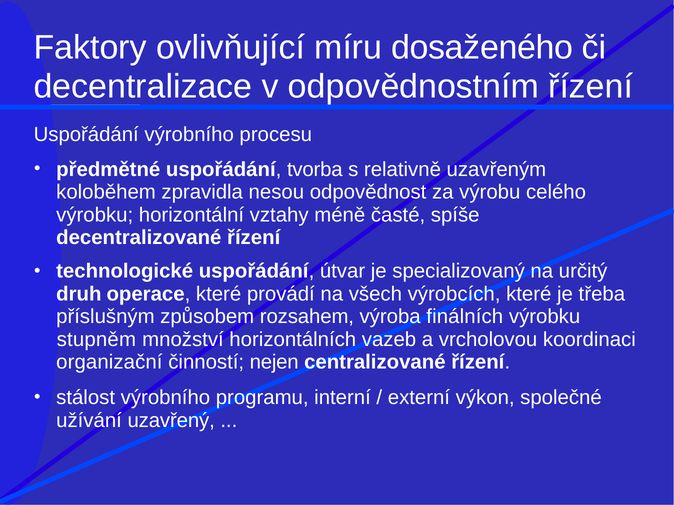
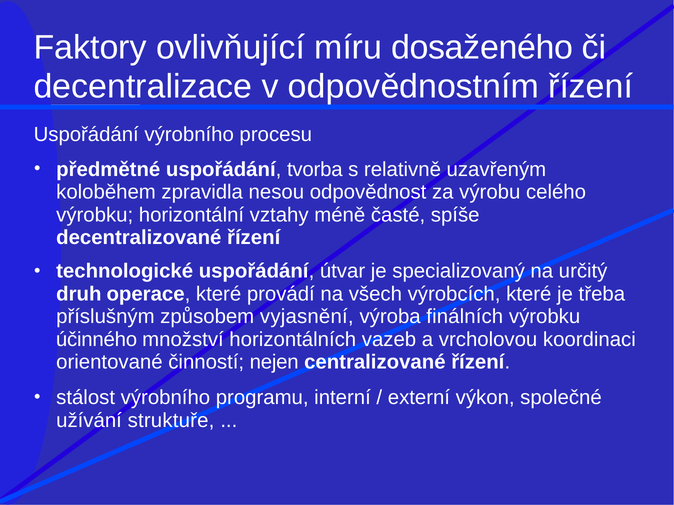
rozsahem: rozsahem -> vyjasnění (307, 317)
stupněm: stupněm -> účinného (97, 340)
organizační: organizační -> orientované (109, 362)
uzavřený: uzavřený -> struktuře (171, 421)
